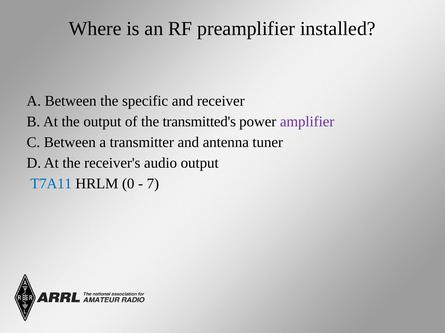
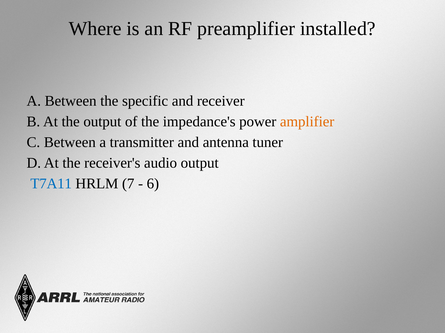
transmitted's: transmitted's -> impedance's (199, 122)
amplifier colour: purple -> orange (307, 122)
0: 0 -> 7 (128, 184)
7: 7 -> 6 (153, 184)
